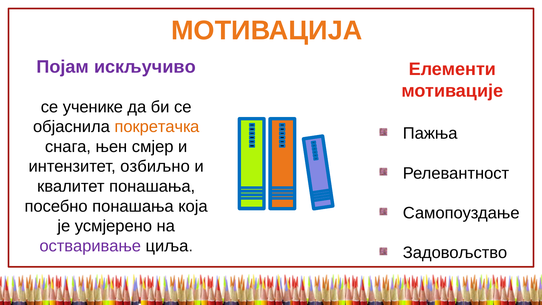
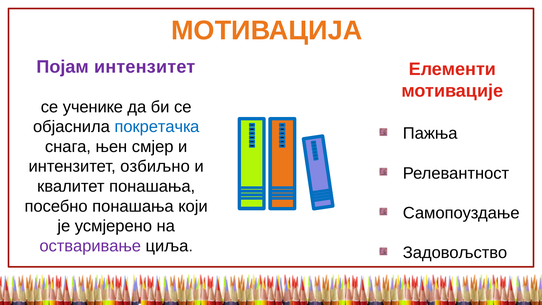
Појам искључиво: искључиво -> интензитет (145, 67)
покретачка colour: orange -> blue (157, 127)
која: која -> који (193, 206)
